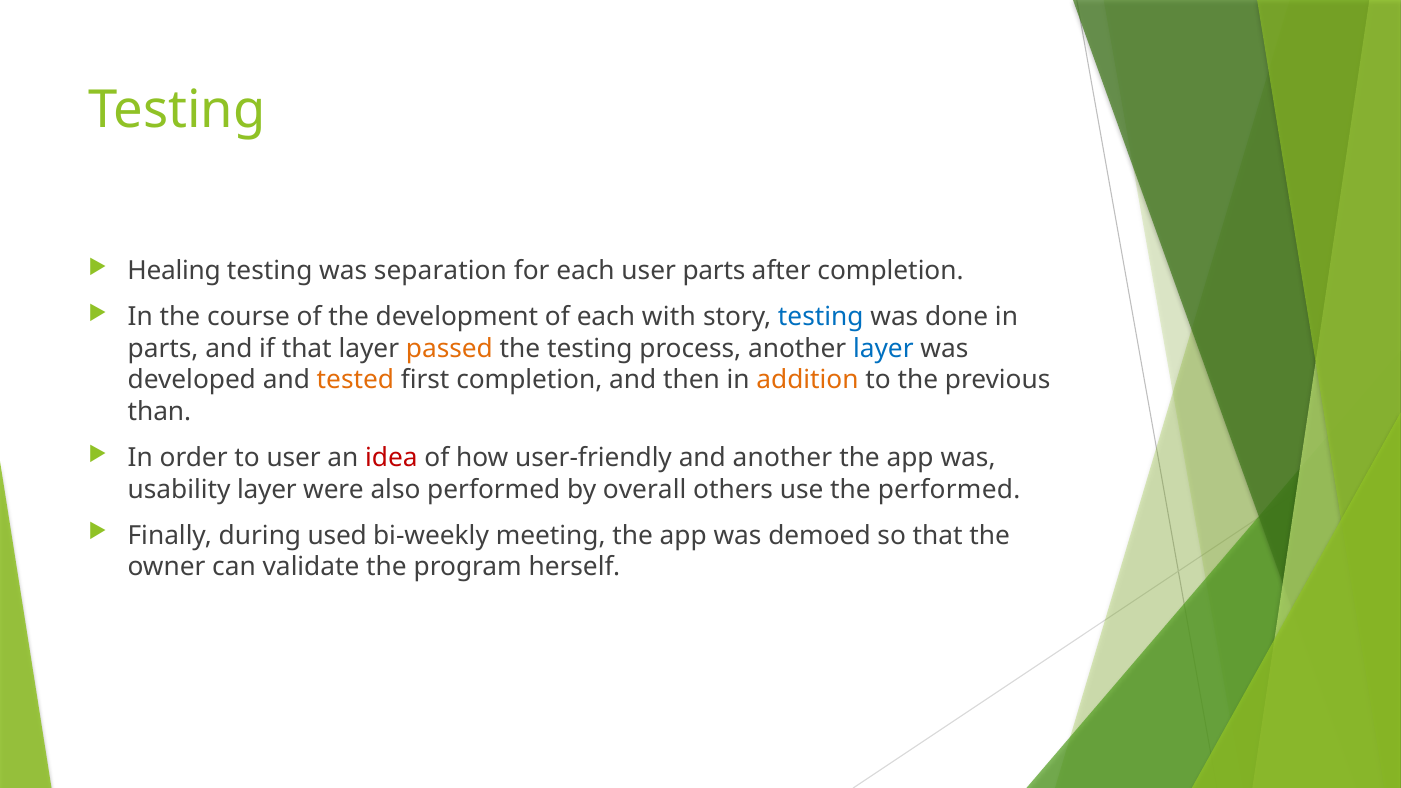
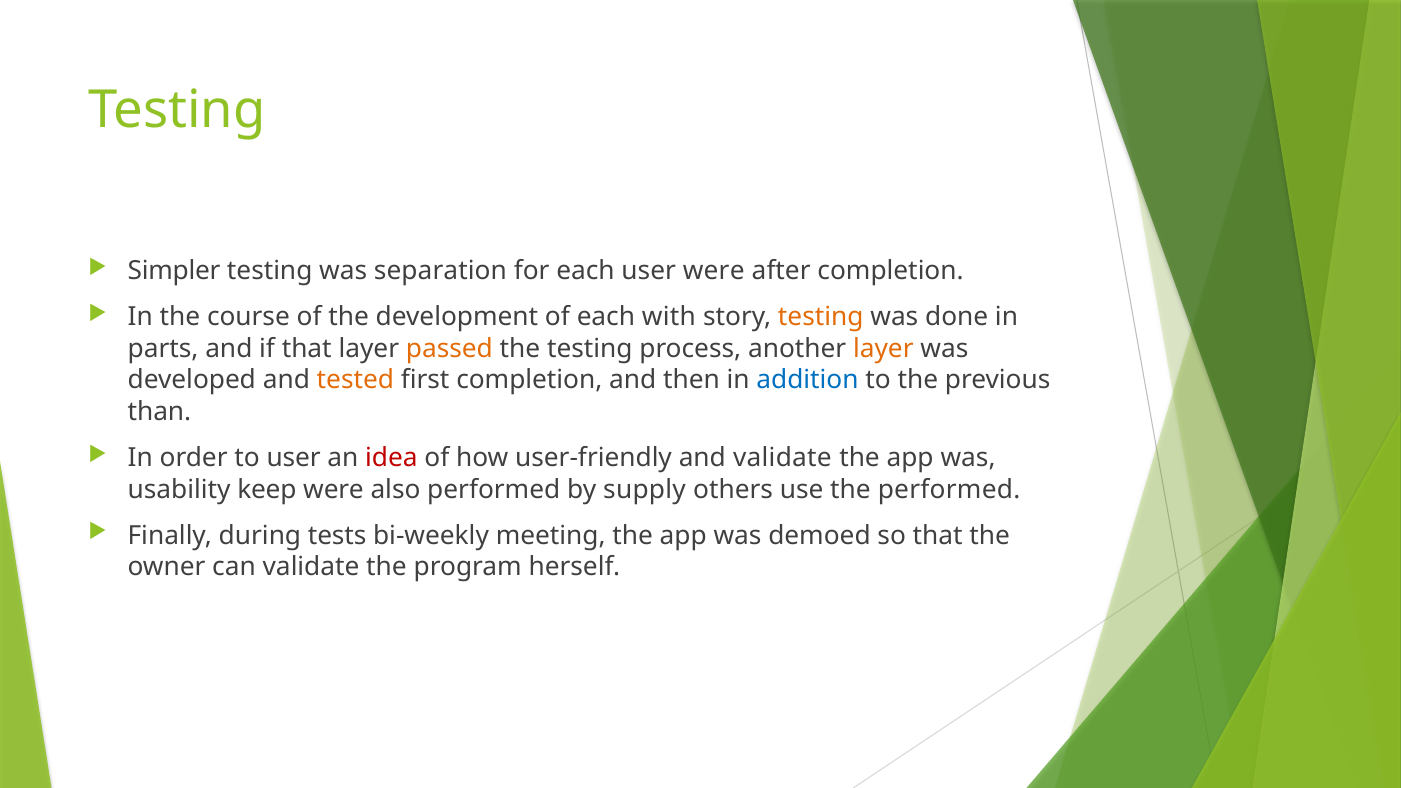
Healing: Healing -> Simpler (174, 271)
user parts: parts -> were (714, 271)
testing colour: blue -> orange (821, 317)
layer colour: blue -> orange (883, 349)
addition colour: orange -> blue (807, 380)
and another: another -> validate (782, 458)
usability layer: layer -> keep (267, 489)
overall: overall -> supply (645, 489)
used: used -> tests (337, 536)
